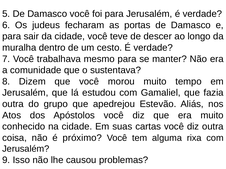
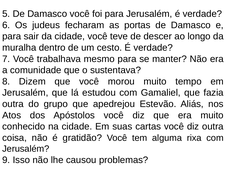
próximo: próximo -> gratidão (82, 138)
